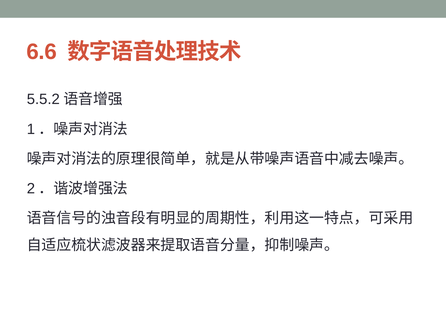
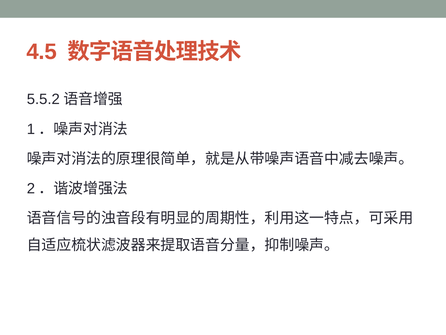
6.6: 6.6 -> 4.5 (42, 52)
